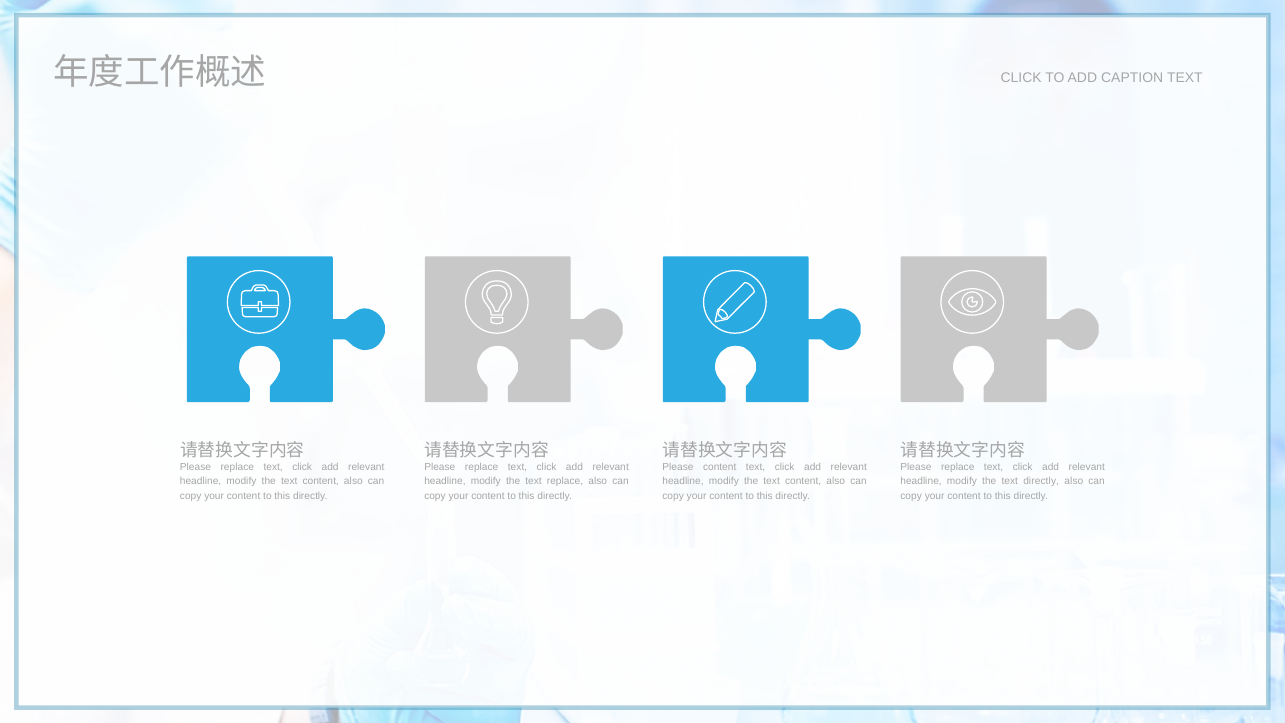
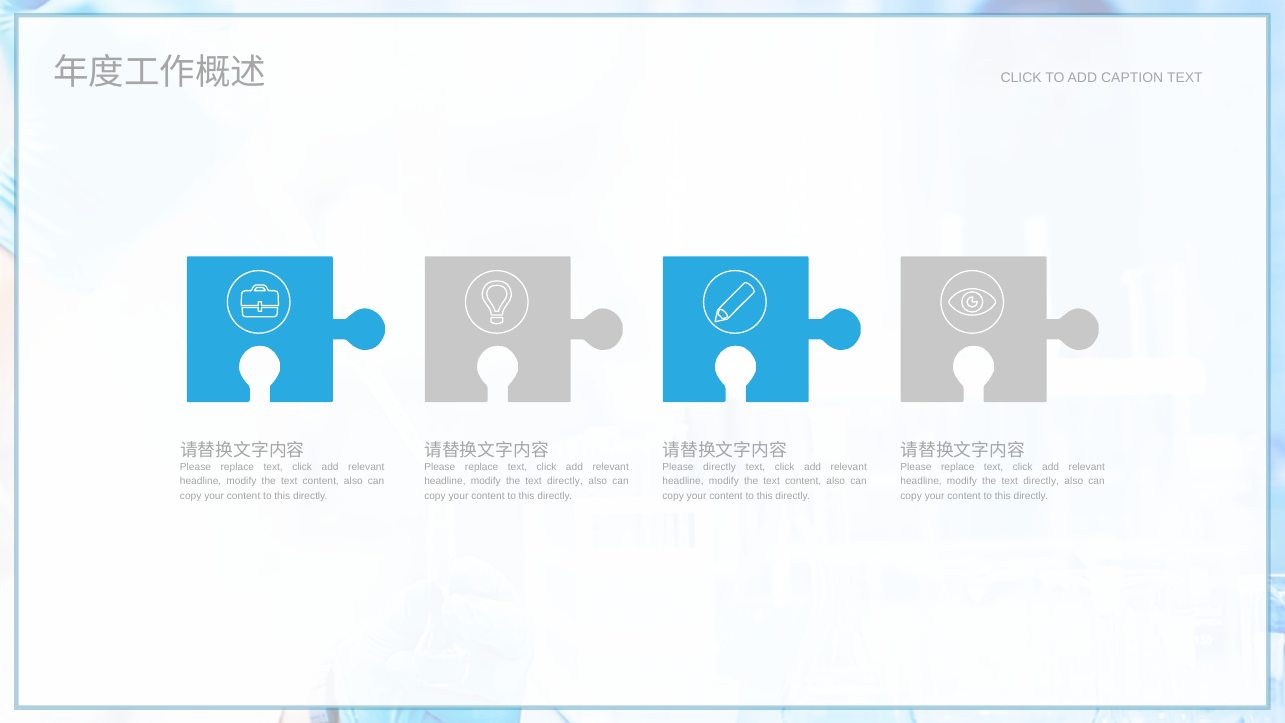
Please content: content -> directly (720, 467)
replace: replace -> directly (565, 481)
